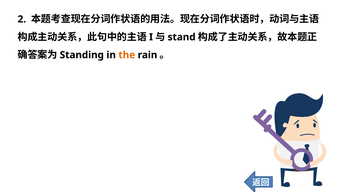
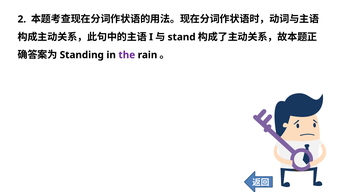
the colour: orange -> purple (127, 55)
